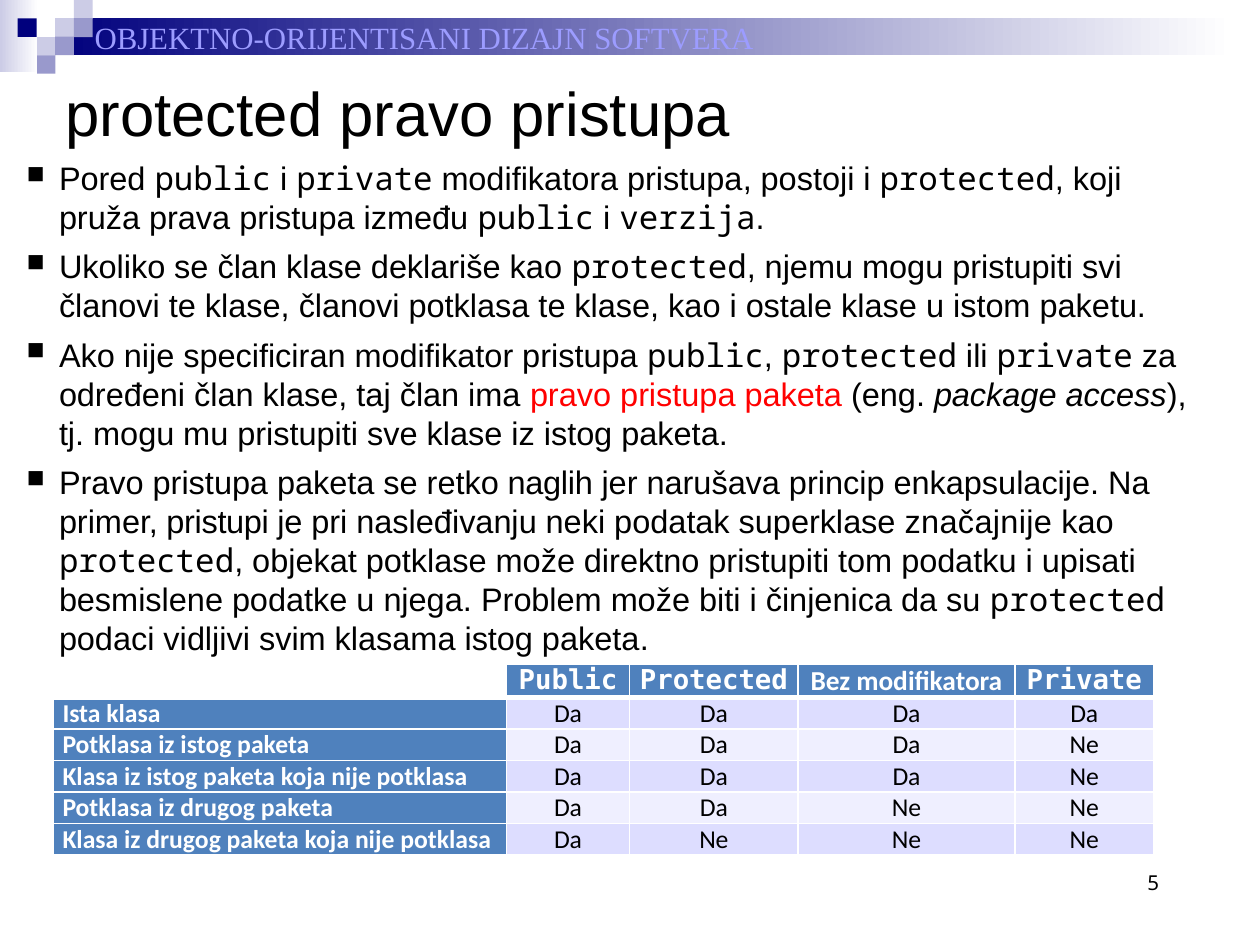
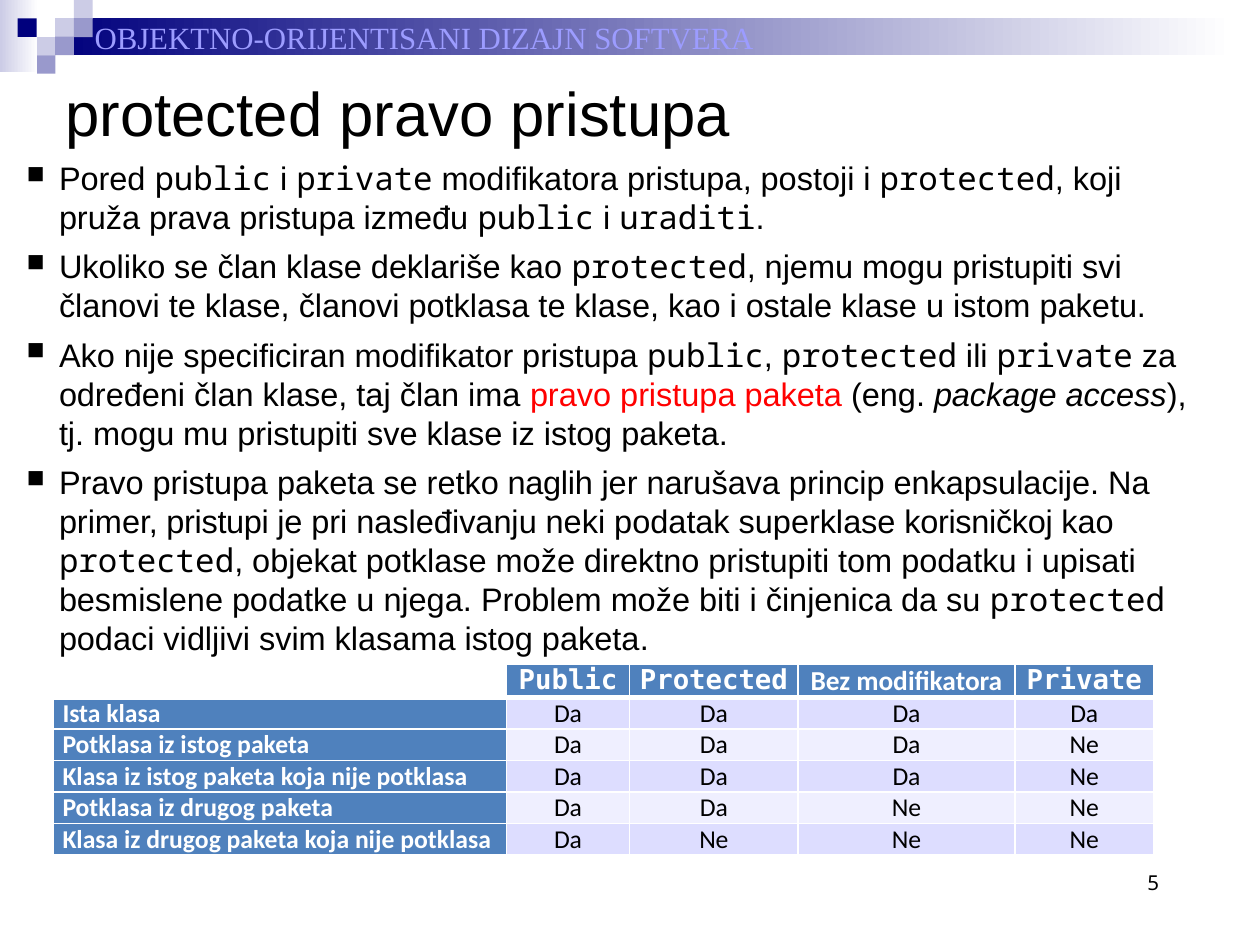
verzija: verzija -> uraditi (688, 219)
značajnije: značajnije -> korisničkoj (979, 523)
